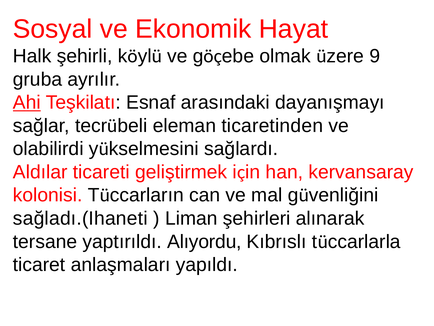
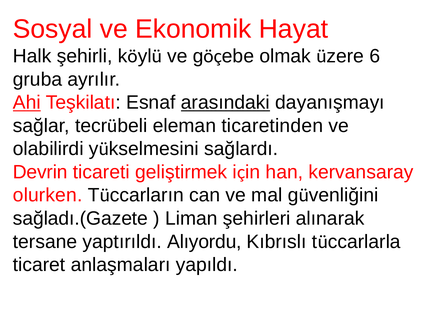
9: 9 -> 6 (375, 56)
arasındaki underline: none -> present (225, 102)
Aldılar: Aldılar -> Devrin (40, 172)
kolonisi: kolonisi -> olurken (48, 195)
sağladı.(Ihaneti: sağladı.(Ihaneti -> sağladı.(Gazete (80, 218)
